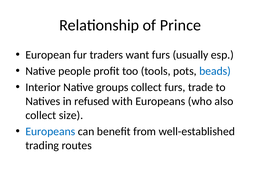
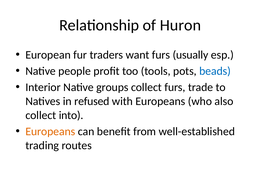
Prince: Prince -> Huron (180, 25)
size: size -> into (71, 115)
Europeans colour: blue -> orange (50, 131)
